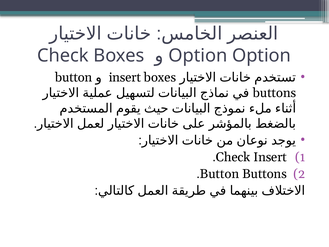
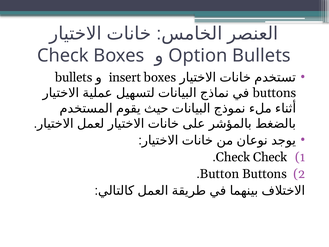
Option Option: Option -> Bullets (261, 56)
button: button -> bullets (74, 77)
Check Insert: Insert -> Check (270, 157)
